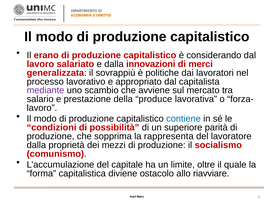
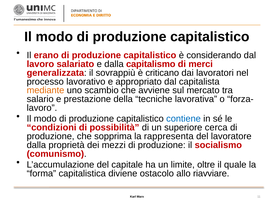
innovazioni: innovazioni -> capitalismo (151, 64)
politiche: politiche -> criticano (162, 73)
mediante colour: purple -> orange (45, 90)
produce: produce -> tecniche (154, 99)
parità: parità -> cerca (216, 127)
